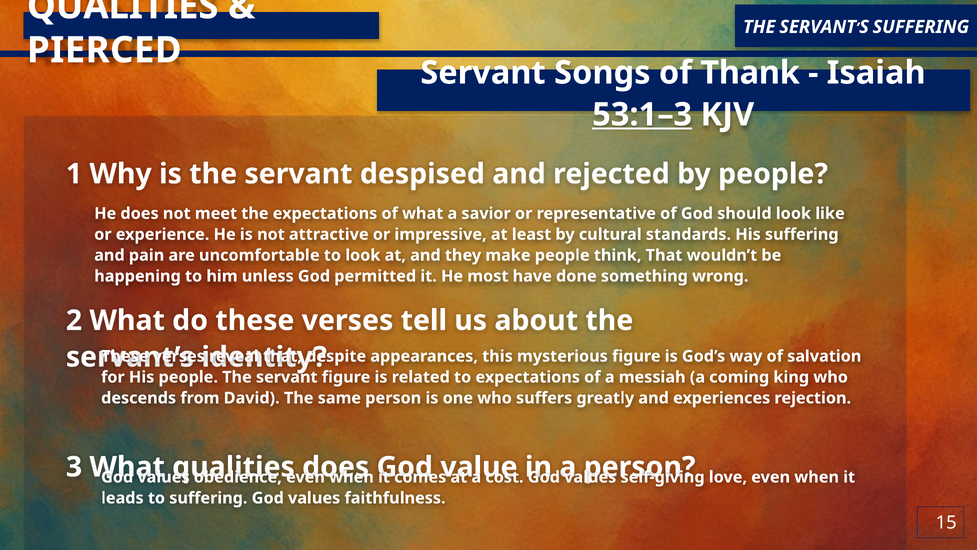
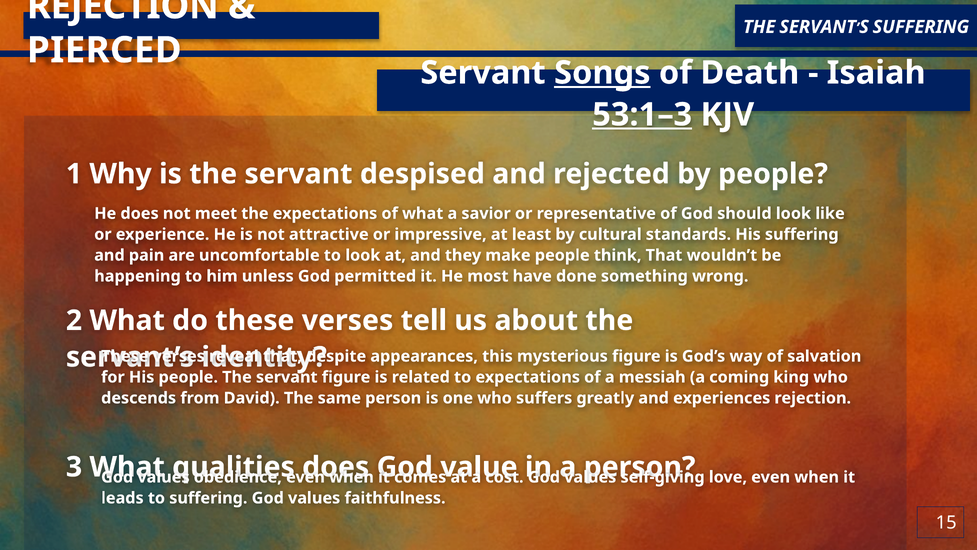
QUALITIES: QUALITIES -> REJECTION (123, 6)
Songs underline: none -> present (602, 73)
Thank: Thank -> Death (750, 73)
